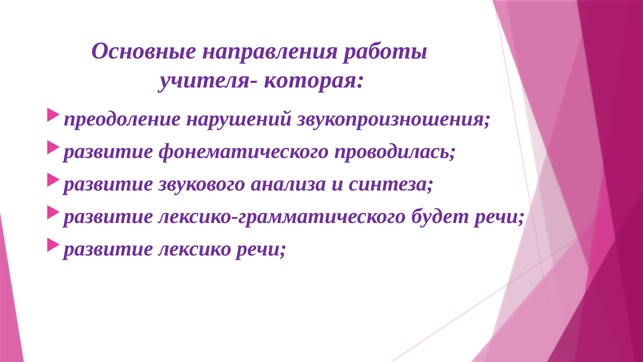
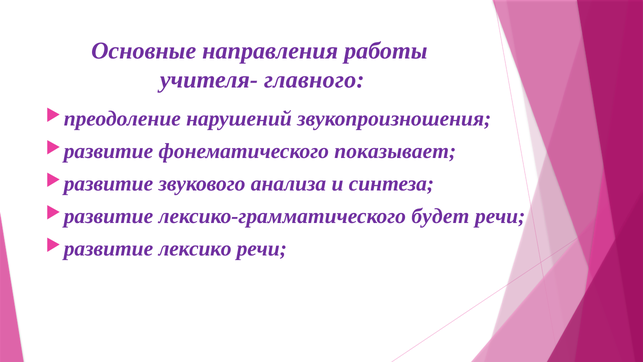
которая: которая -> главного (314, 80)
проводилась: проводилась -> показывает (395, 151)
